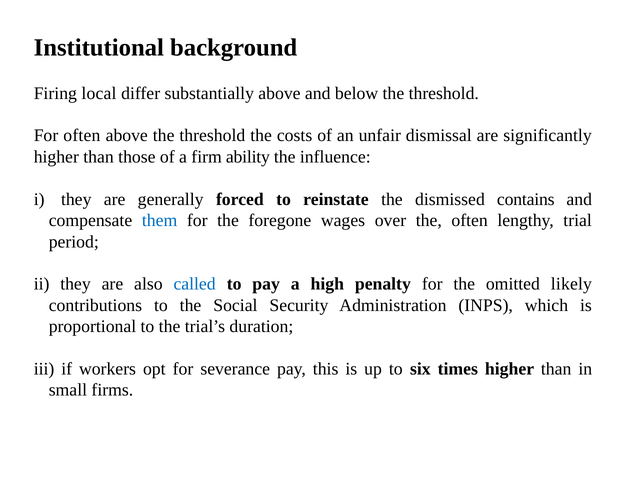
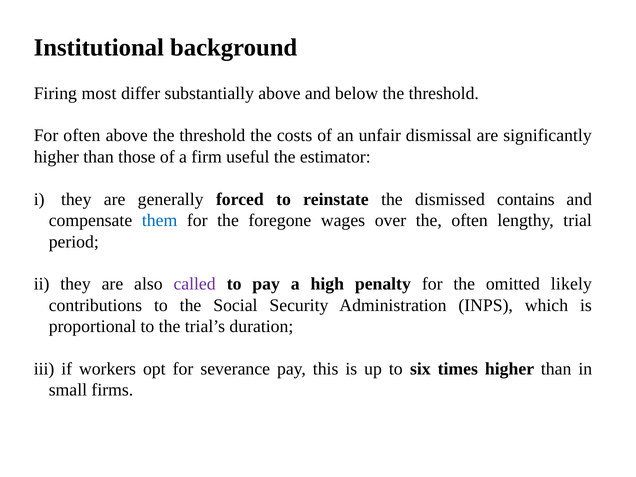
local: local -> most (99, 93)
ability: ability -> useful (248, 157)
influence: influence -> estimator (335, 157)
called colour: blue -> purple (195, 284)
